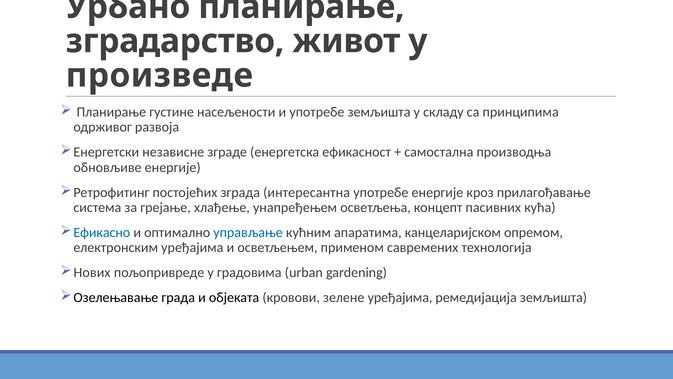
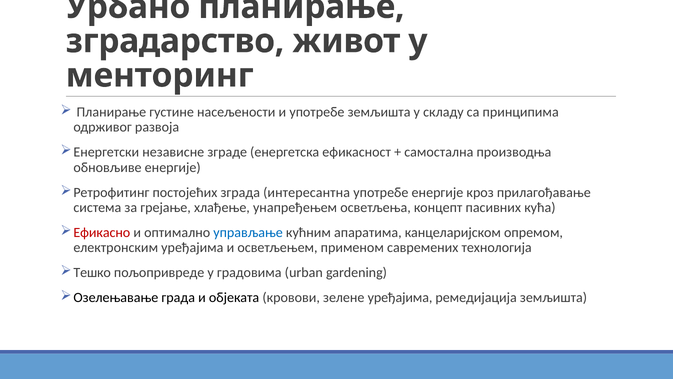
произведе: произведе -> менторинг (160, 75)
Ефикасно colour: blue -> red (102, 232)
Нових: Нових -> Тешко (92, 272)
